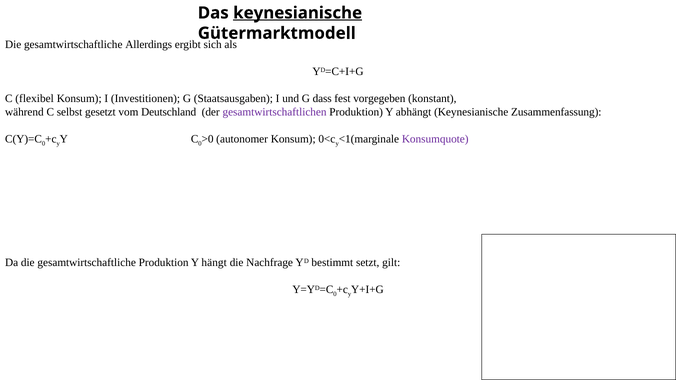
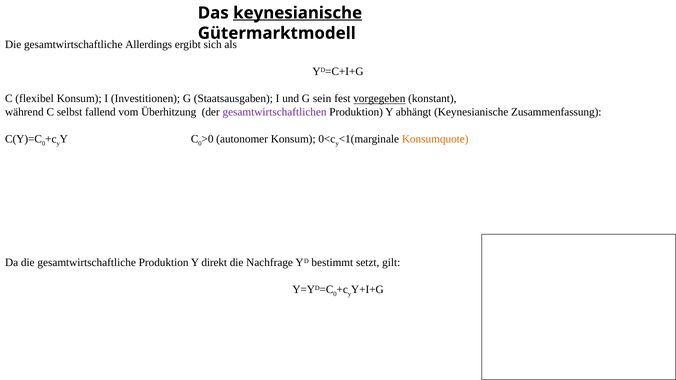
dass: dass -> sein (322, 99)
vorgegeben underline: none -> present (379, 99)
gesetzt: gesetzt -> fallend (100, 112)
Deutschland: Deutschland -> Überhitzung (169, 112)
Konsumquote colour: purple -> orange (435, 139)
hängt: hängt -> direkt (214, 263)
